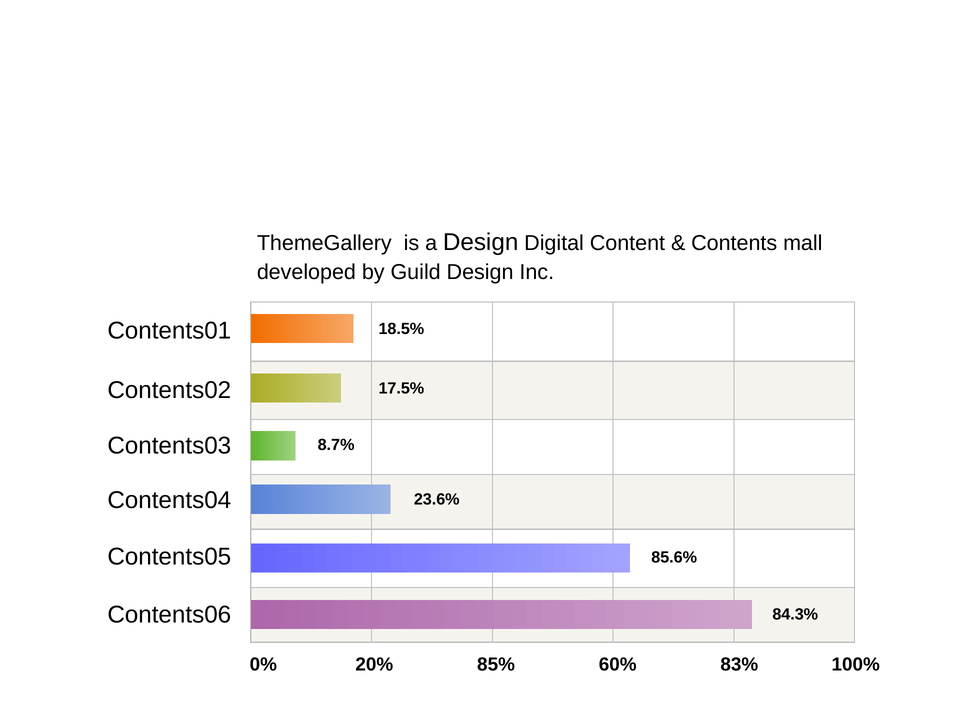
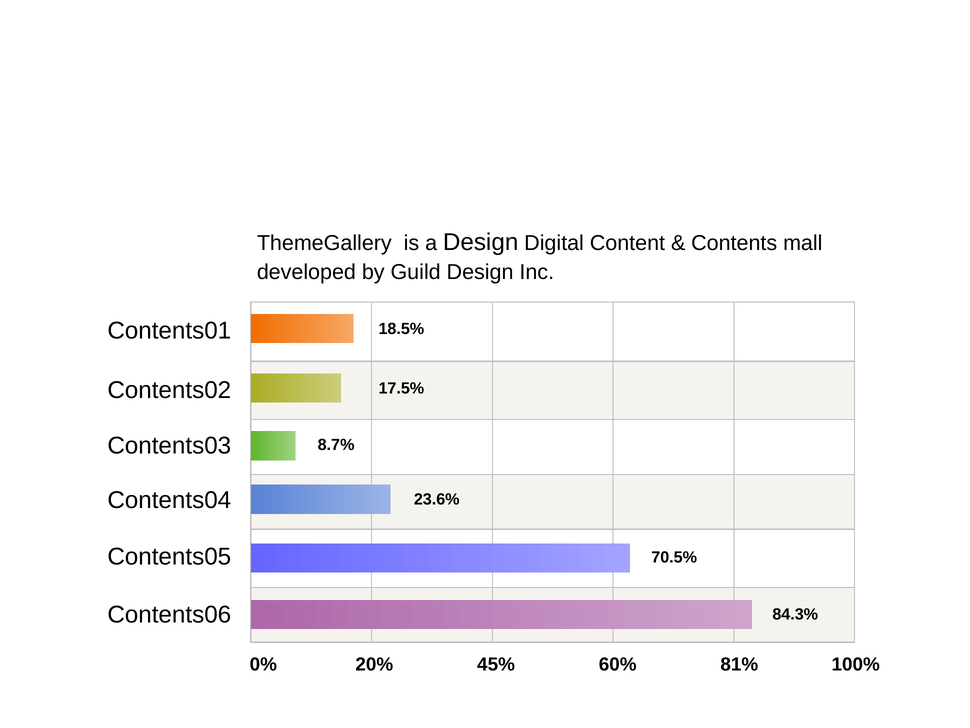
85.6%: 85.6% -> 70.5% (674, 557)
85%: 85% -> 45% (496, 664)
83%: 83% -> 81% (739, 664)
